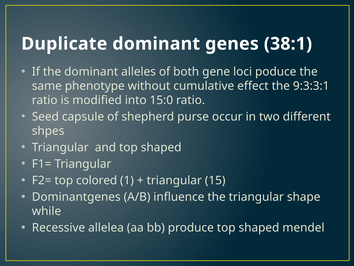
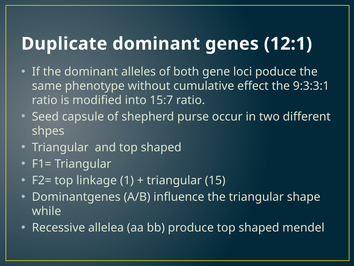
38:1: 38:1 -> 12:1 (288, 44)
15:0: 15:0 -> 15:7 (161, 100)
colored: colored -> linkage (97, 180)
